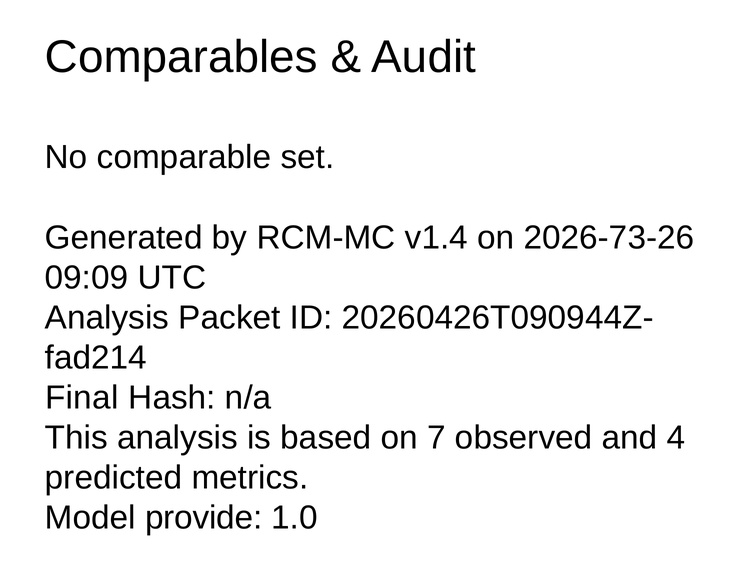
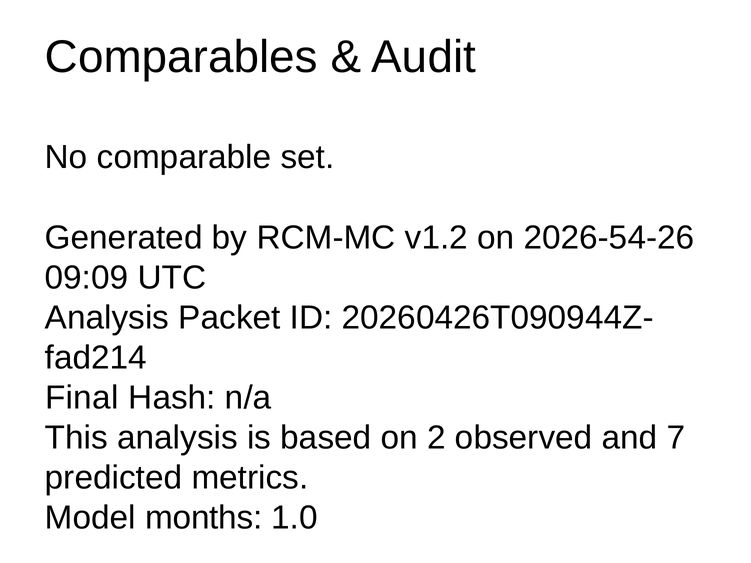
v1.4: v1.4 -> v1.2 (436, 238)
2026-73-26: 2026-73-26 -> 2026-54-26 (609, 238)
7: 7 -> 2 (436, 438)
4: 4 -> 7 (676, 438)
provide: provide -> months (204, 518)
